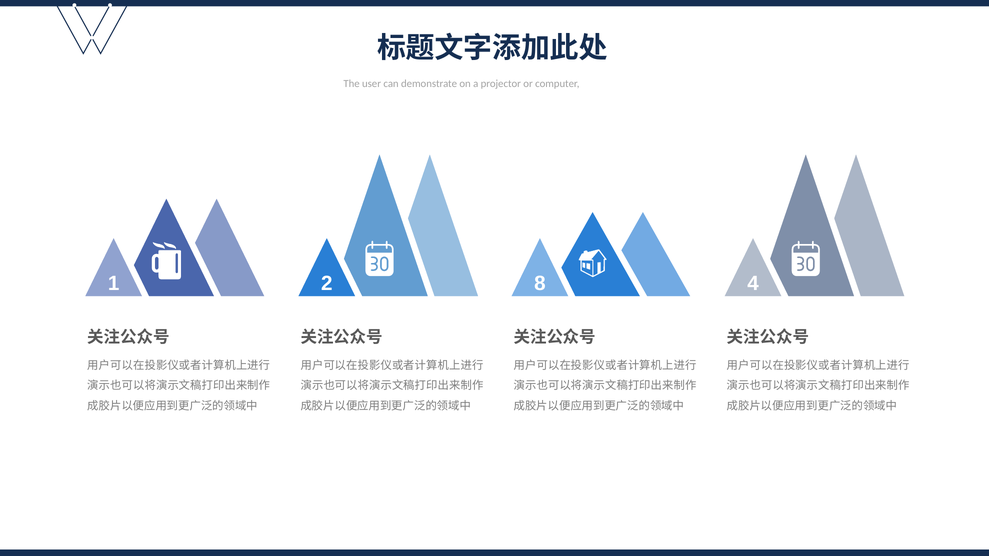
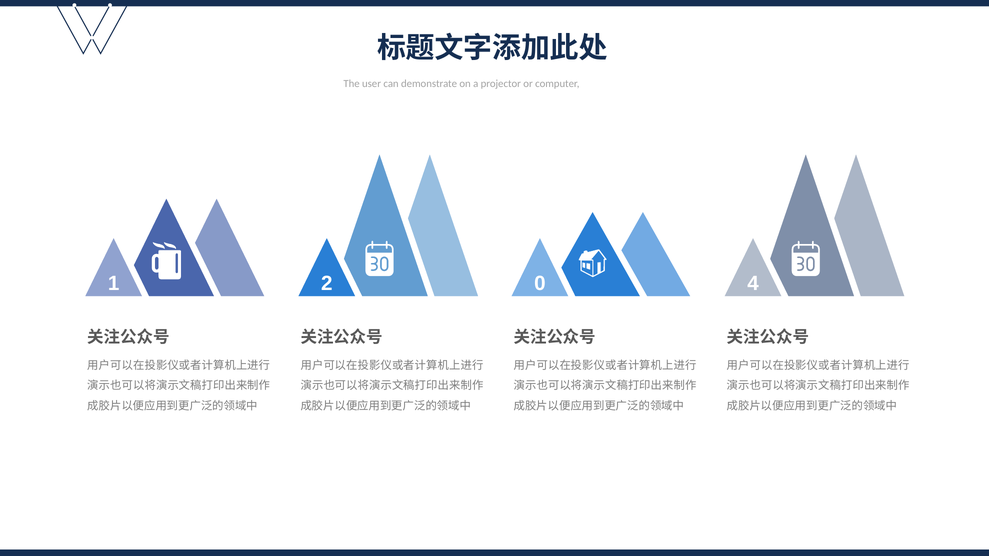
8: 8 -> 0 (540, 284)
